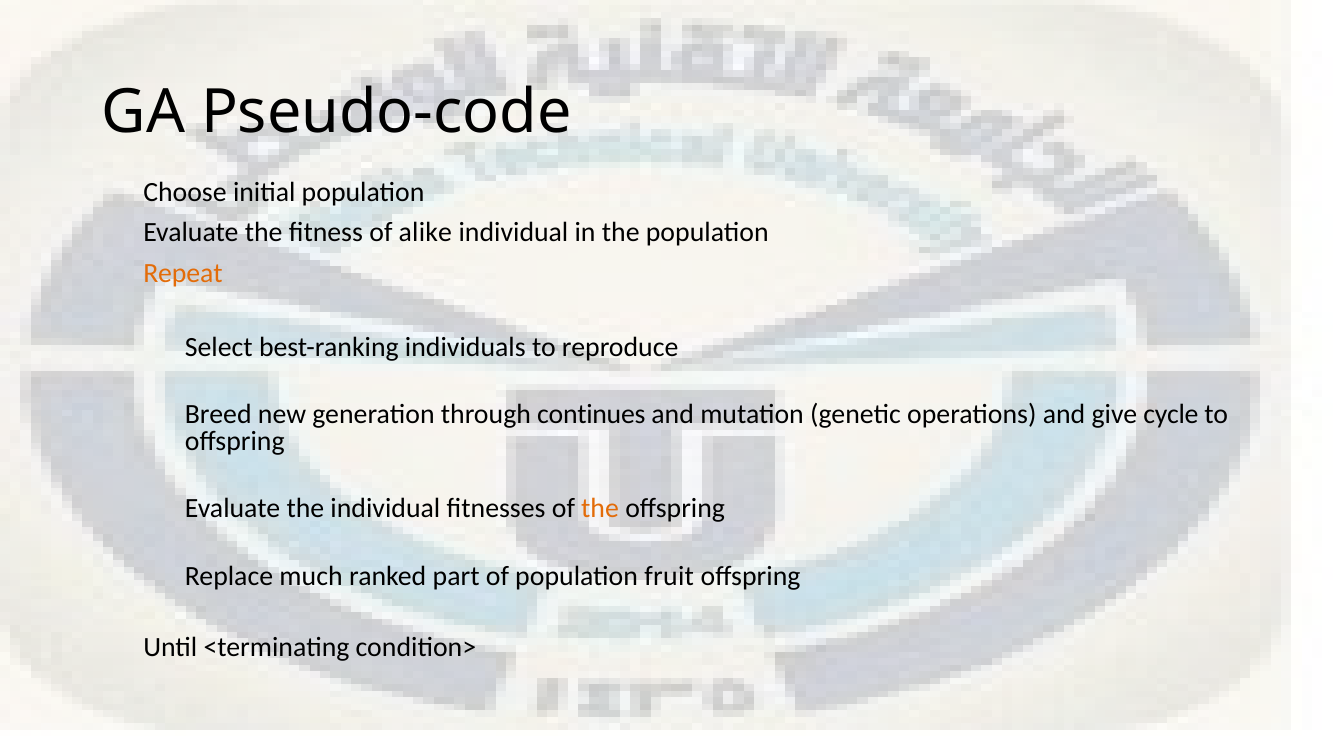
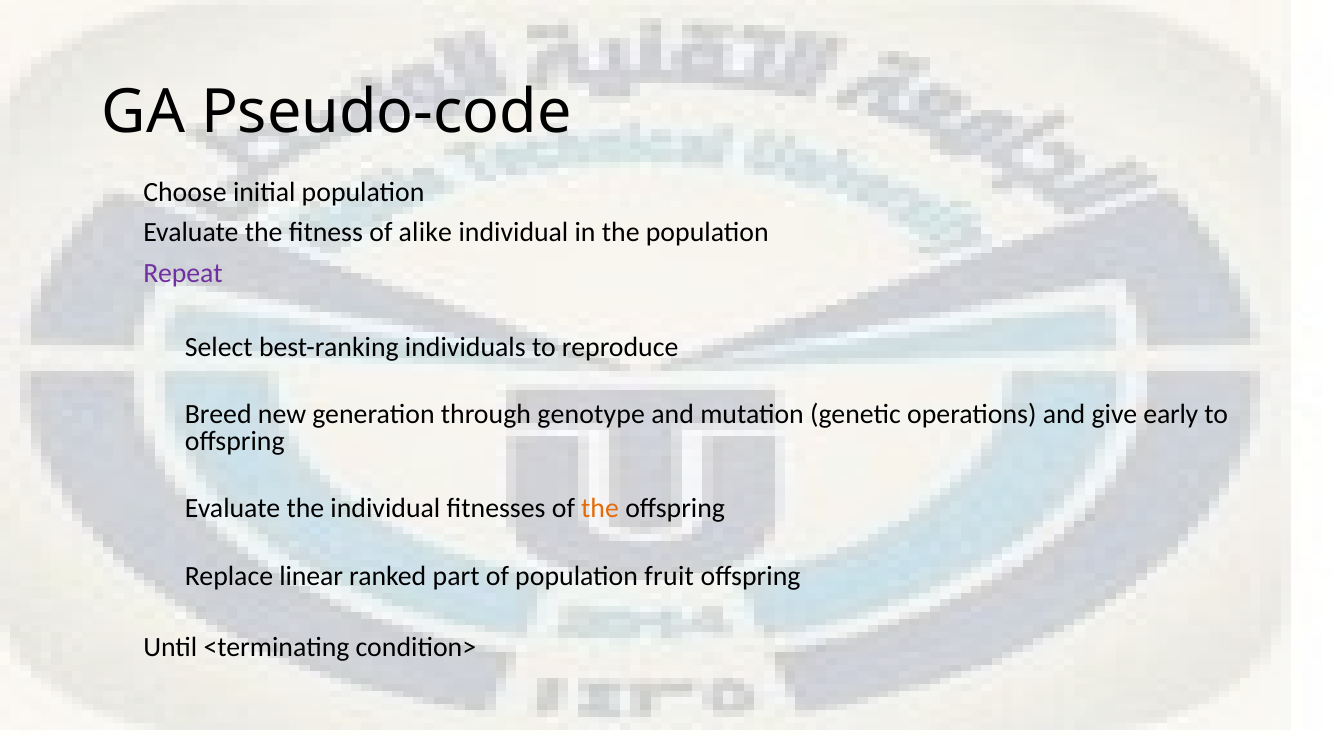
Repeat colour: orange -> purple (183, 273)
continues: continues -> genotype (591, 415)
cycle: cycle -> early (1171, 415)
much: much -> linear (311, 576)
